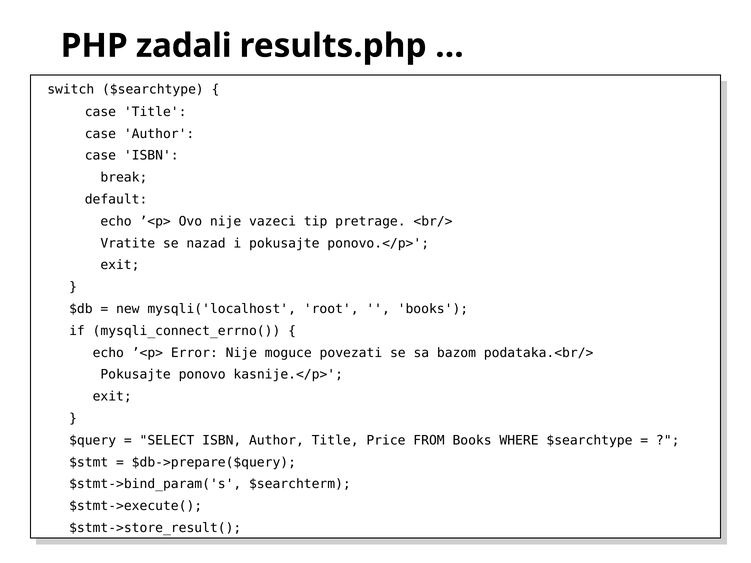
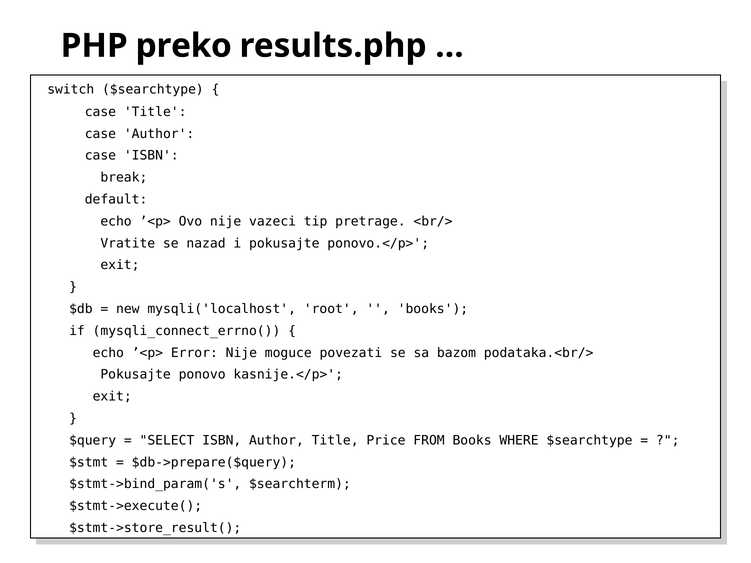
zadali: zadali -> preko (184, 46)
